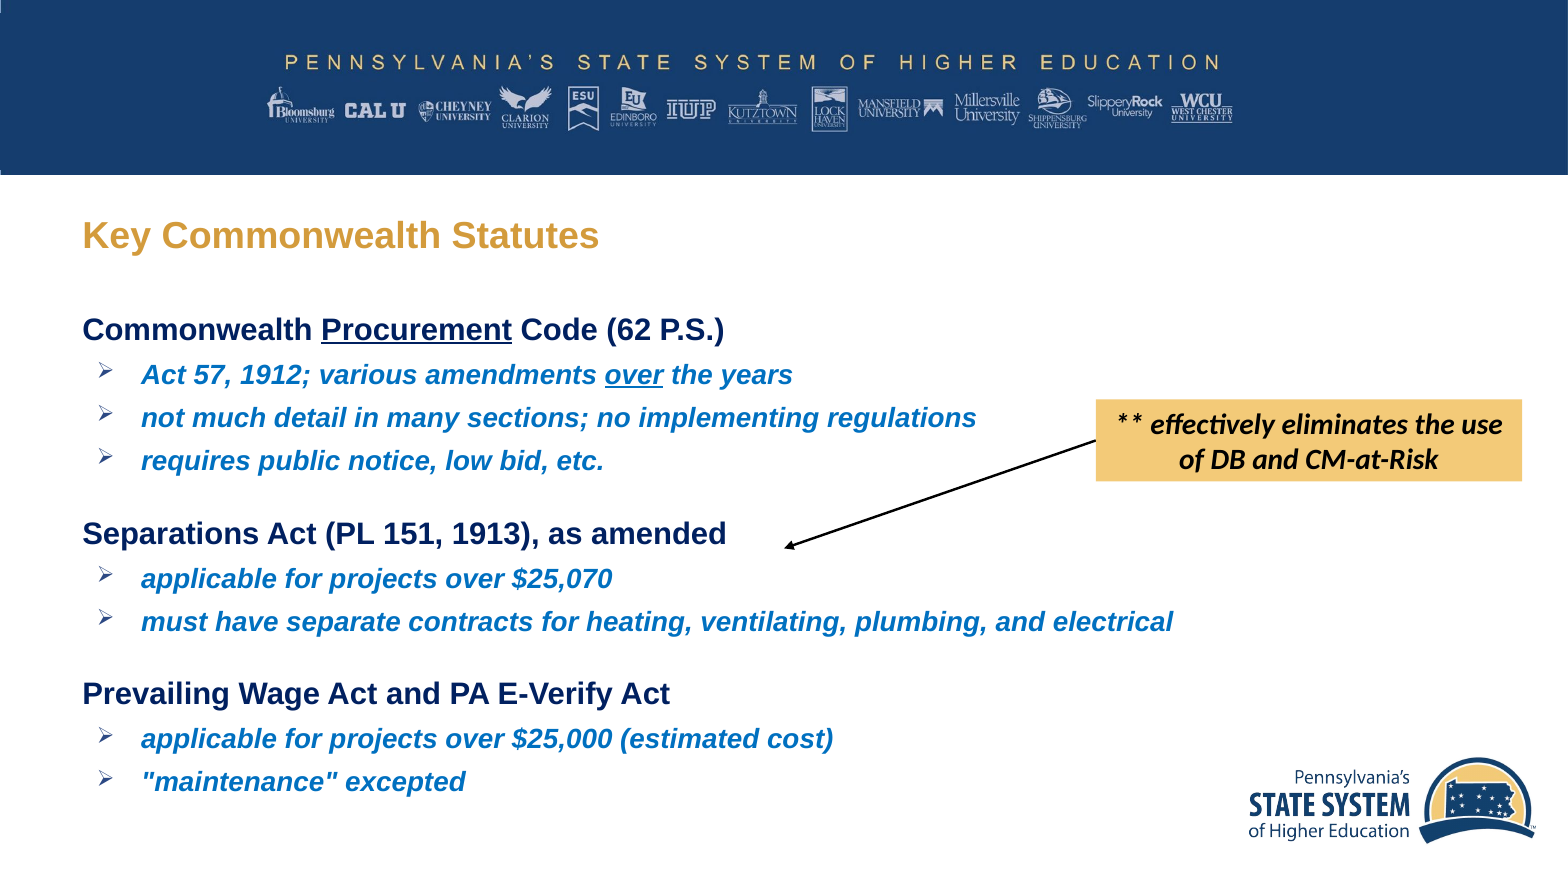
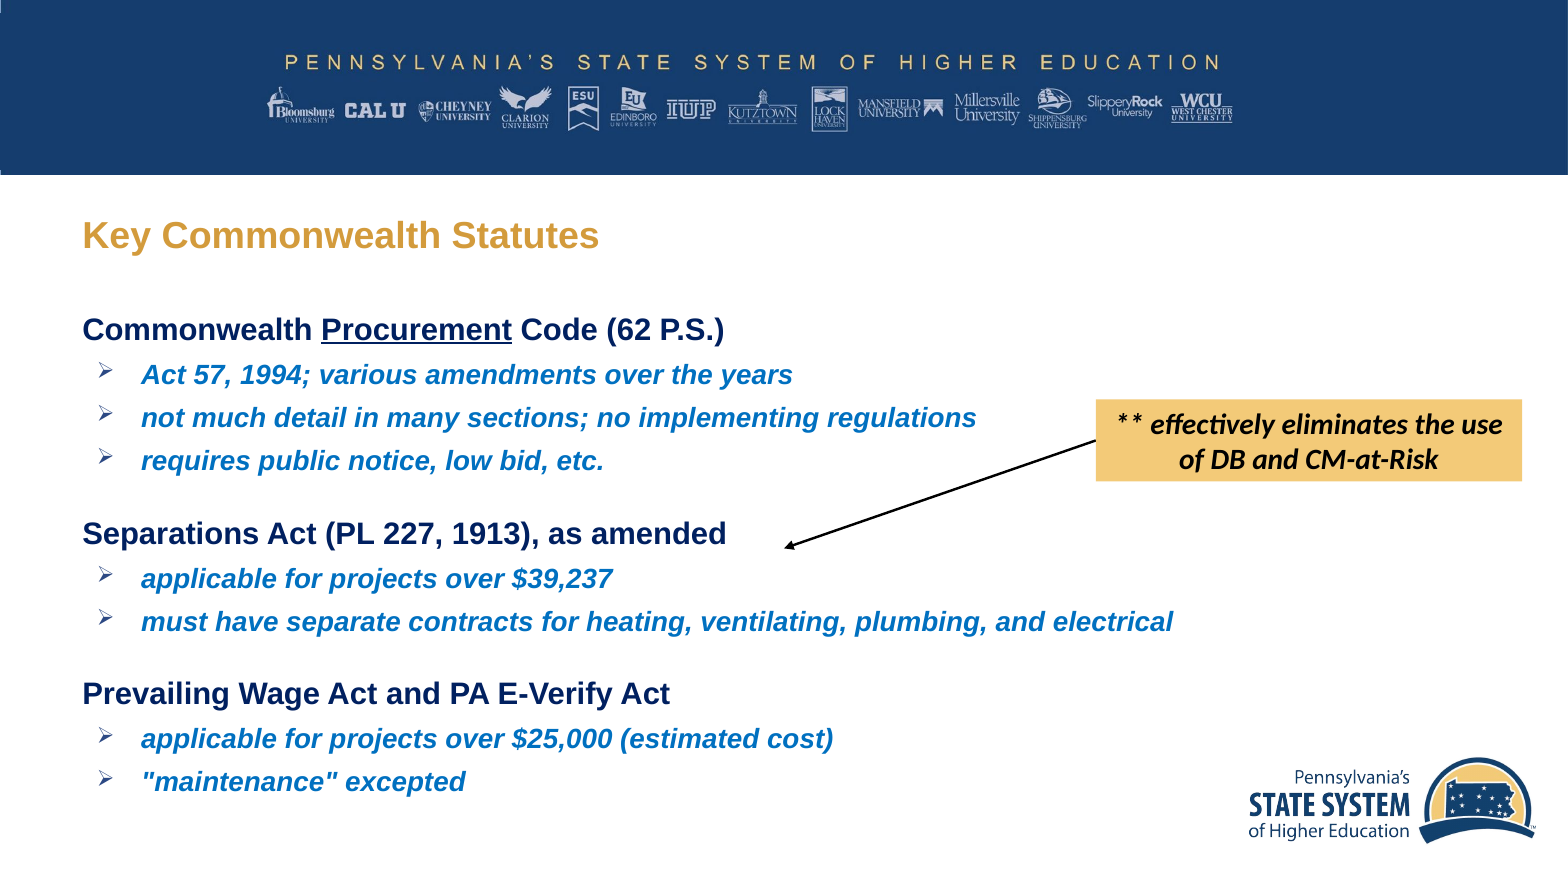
1912: 1912 -> 1994 (276, 375)
over underline: present -> none (634, 375)
151: 151 -> 227 (413, 534)
$25,070: $25,070 -> $39,237 (562, 579)
